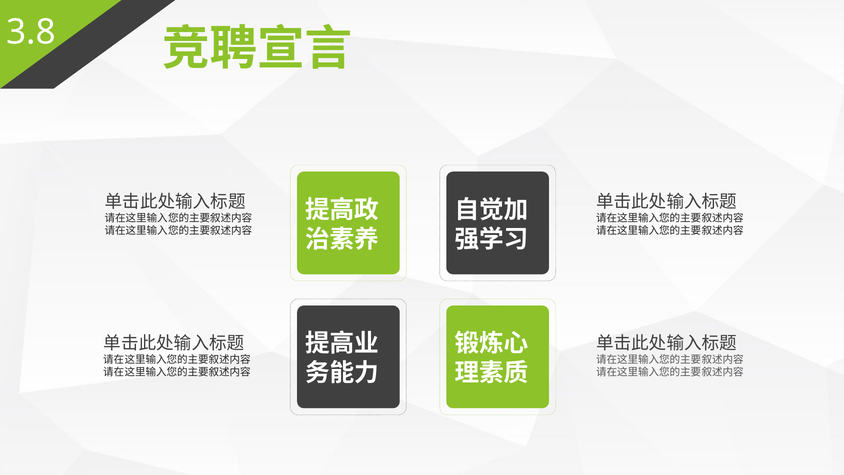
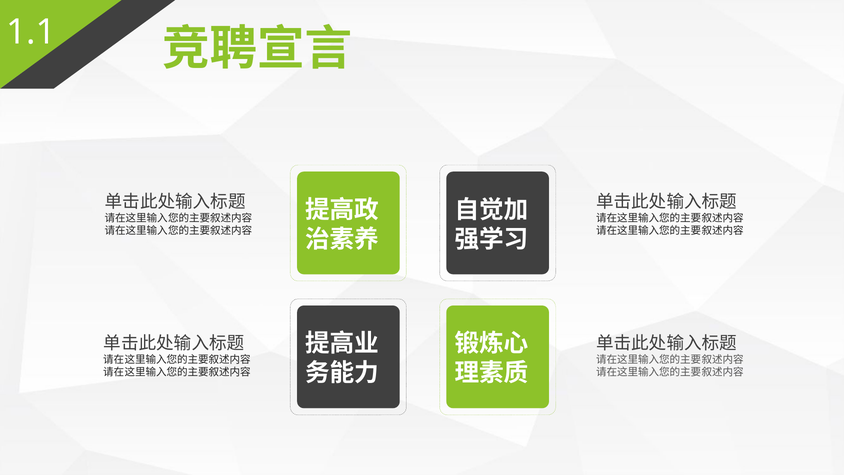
3.8: 3.8 -> 1.1 (31, 32)
